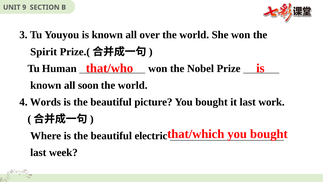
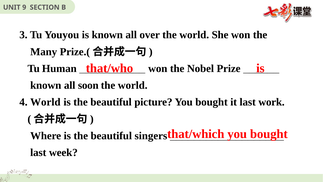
Spirit: Spirit -> Many (44, 52)
4 Words: Words -> World (45, 102)
electric: electric -> singers (151, 136)
